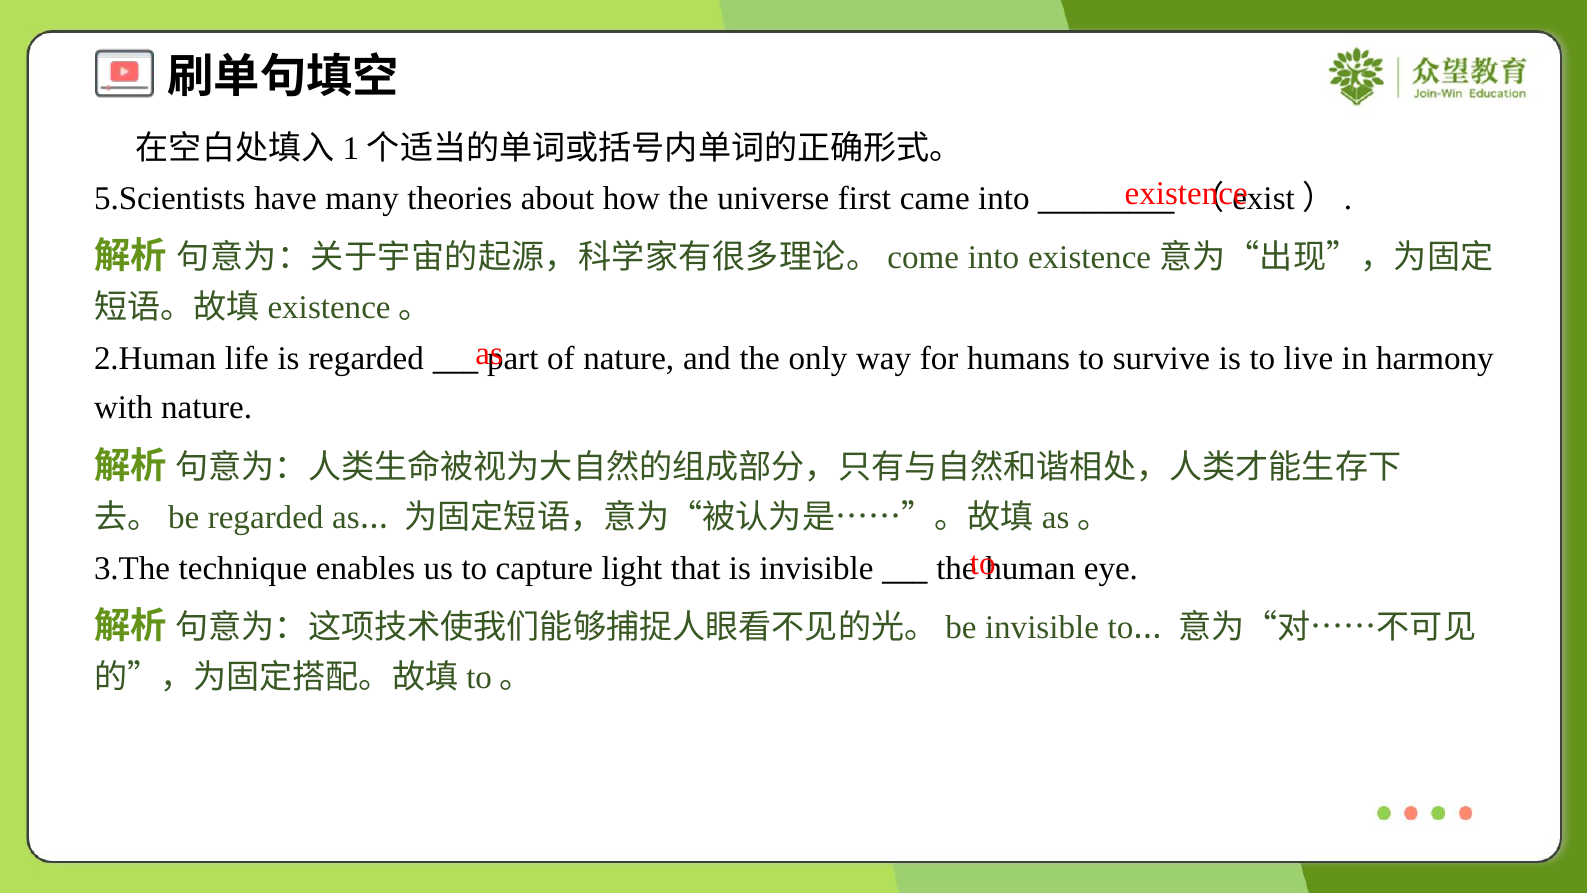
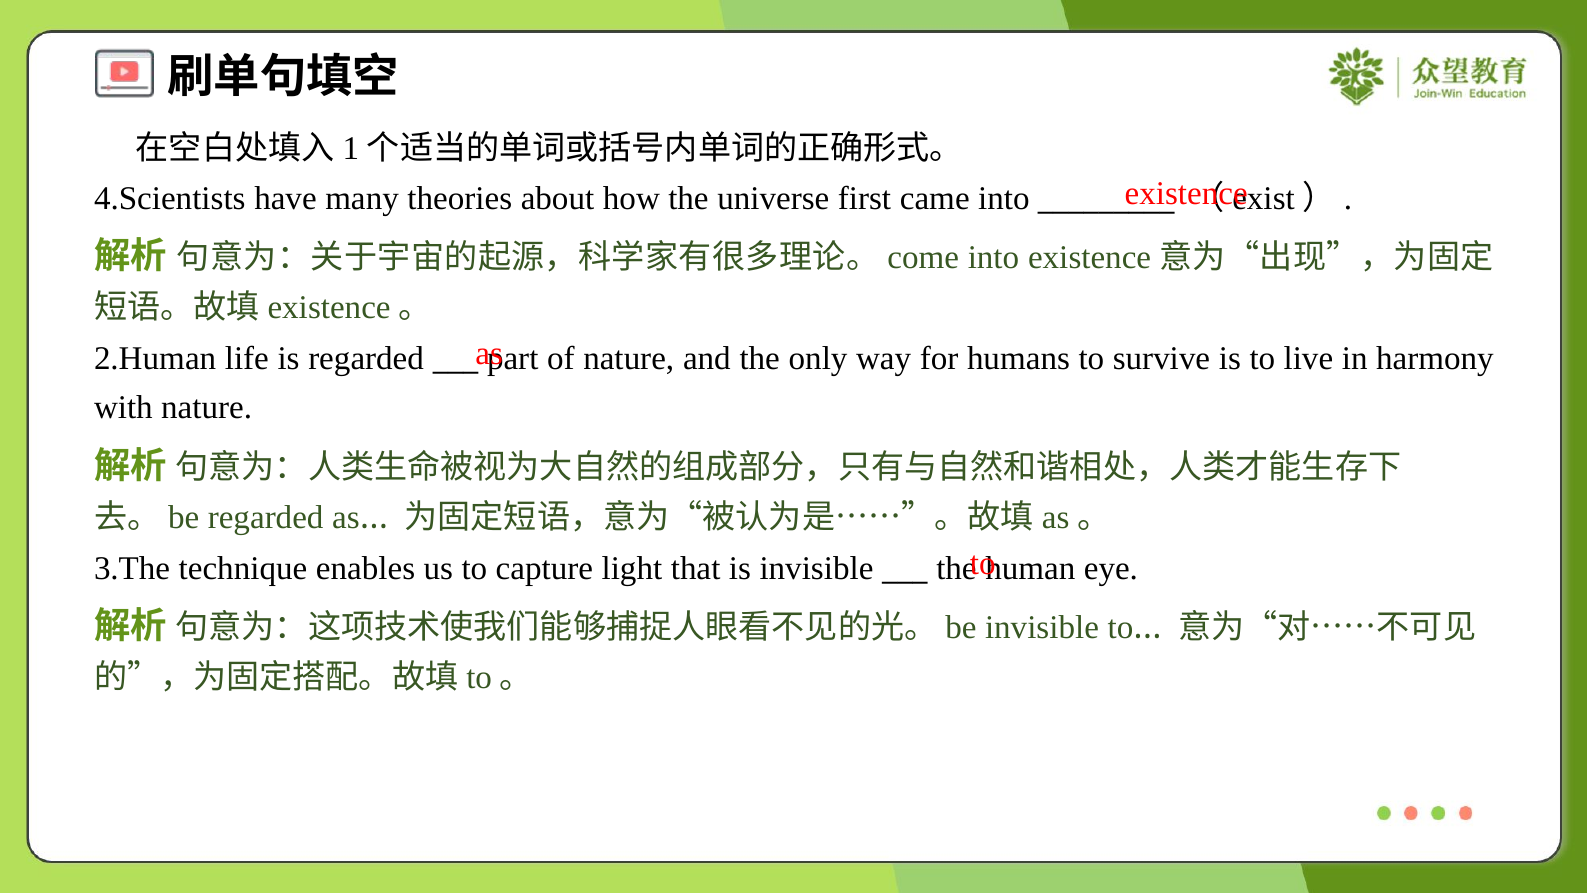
5.Scientists: 5.Scientists -> 4.Scientists (170, 198)
